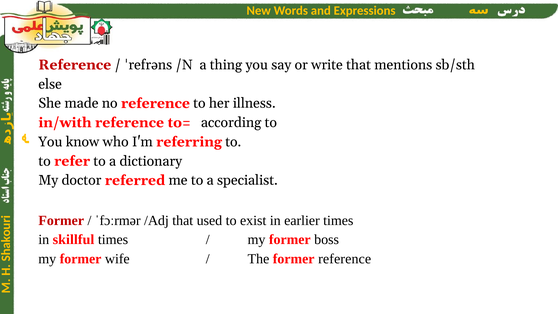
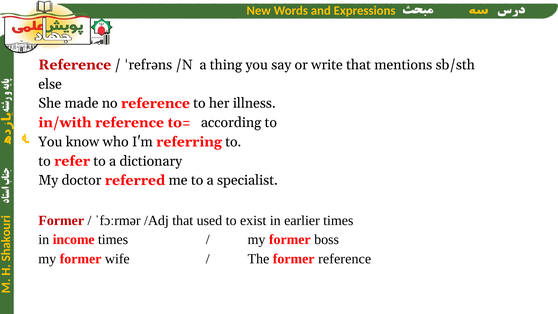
skillful: skillful -> income (74, 240)
